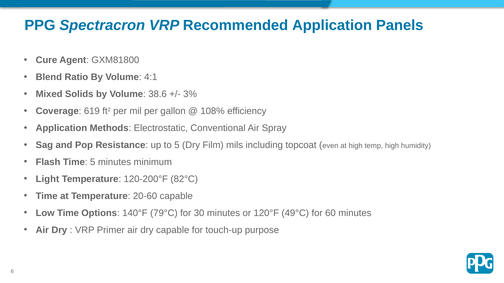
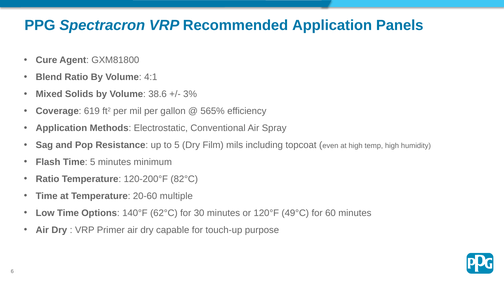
108%: 108% -> 565% (213, 111)
Light: Light -> Ratio (48, 179)
20-60 capable: capable -> multiple (176, 196)
79°C: 79°C -> 62°C (164, 213)
